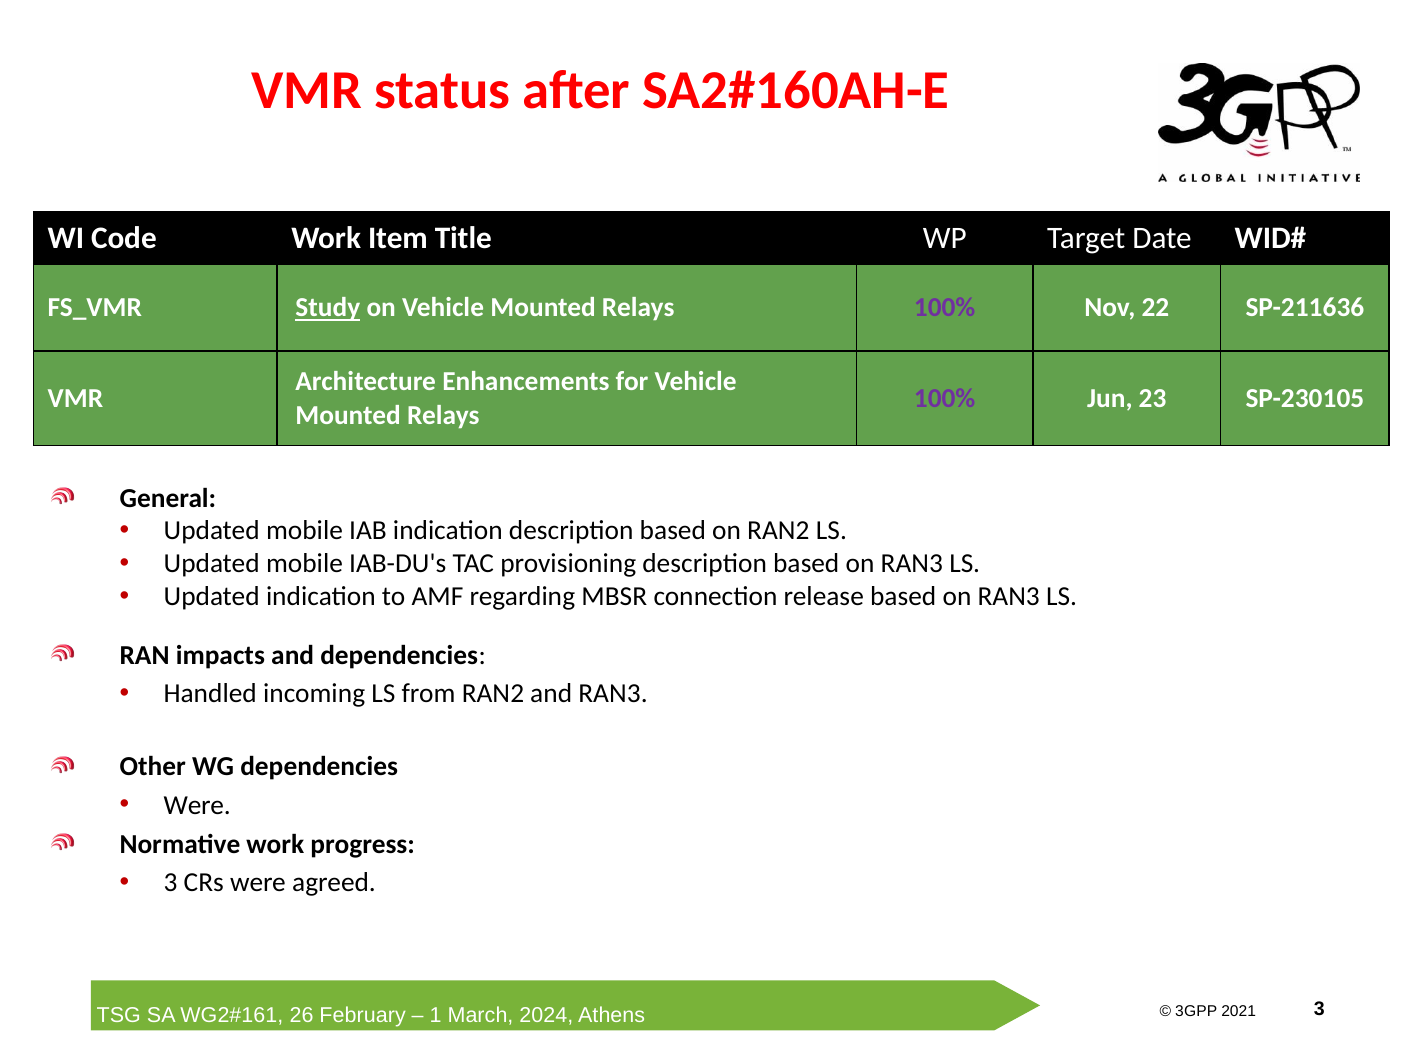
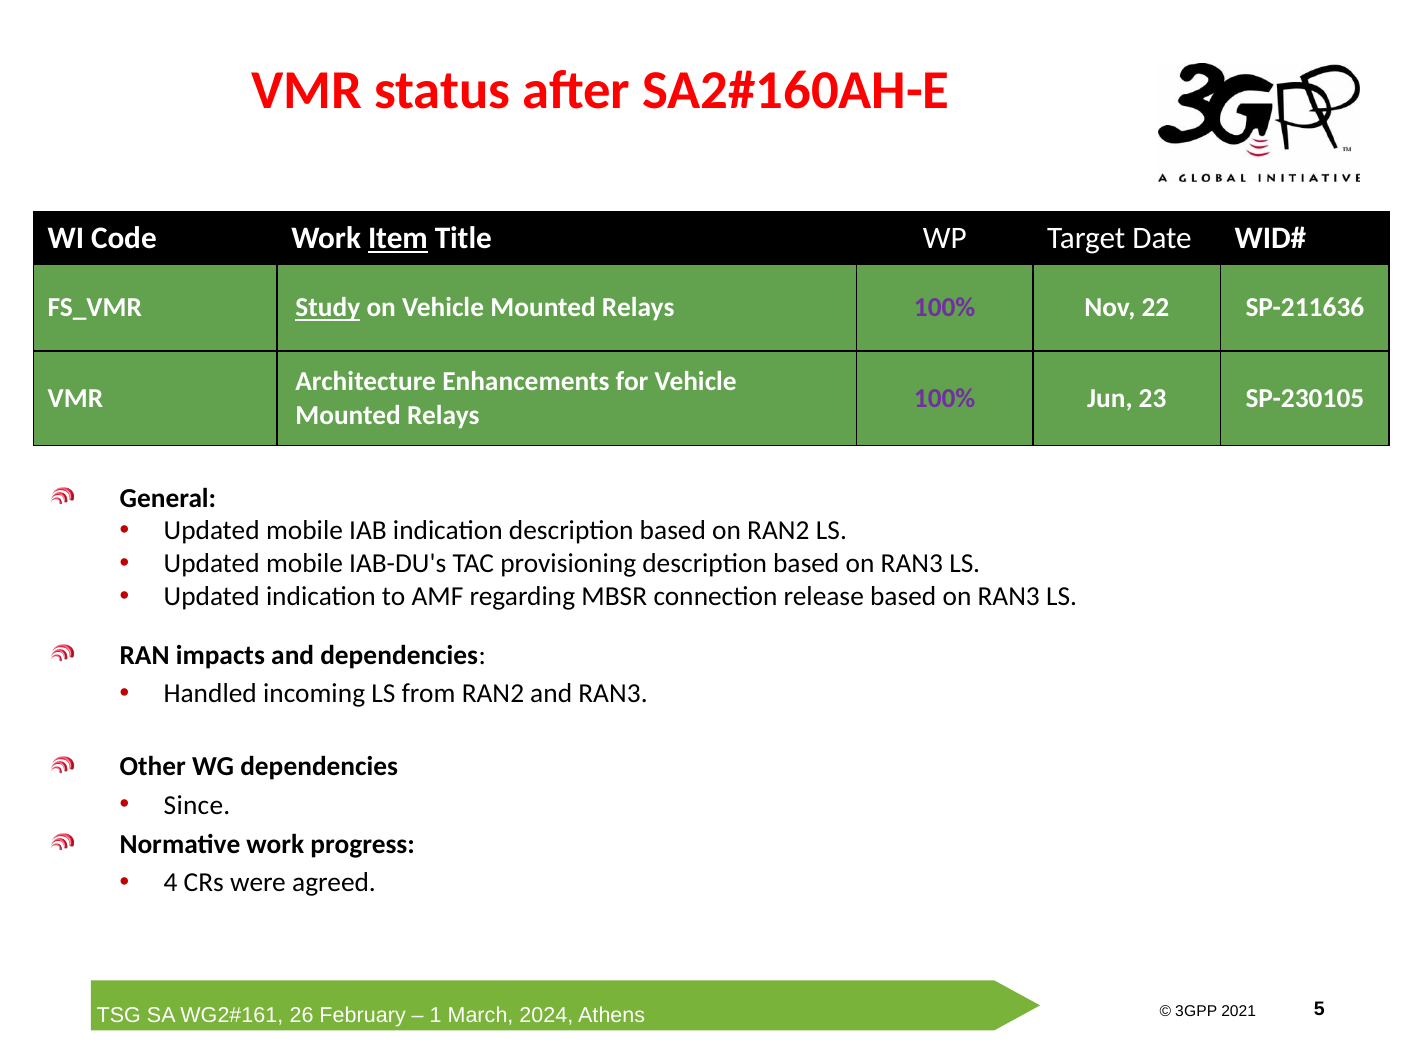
Item underline: none -> present (398, 238)
Were: Were -> Since (197, 805)
3: 3 -> 4 (171, 883)
3: 3 -> 5 (1319, 1009)
